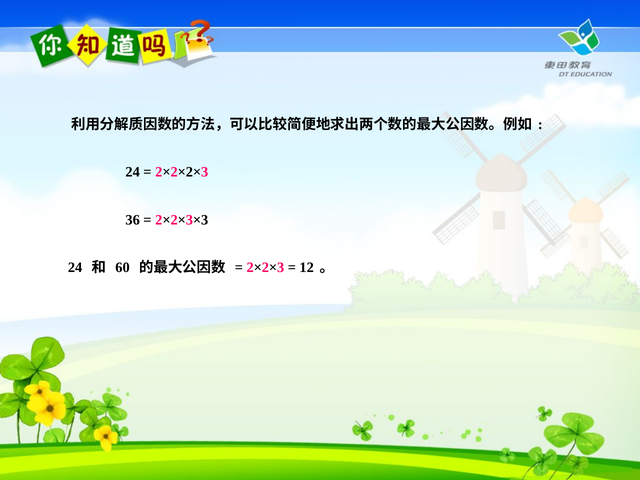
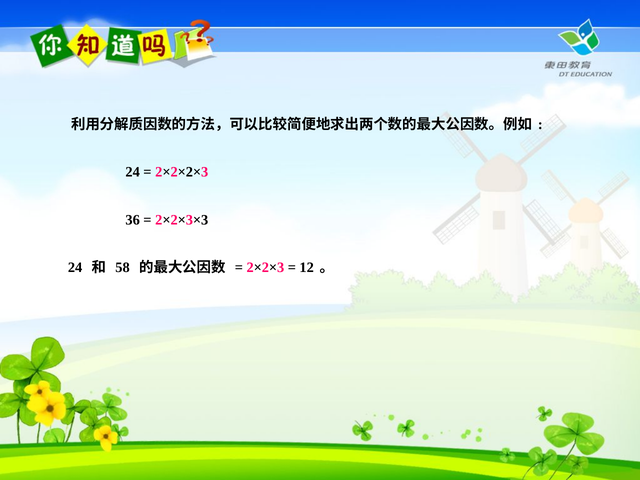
60: 60 -> 58 (123, 268)
